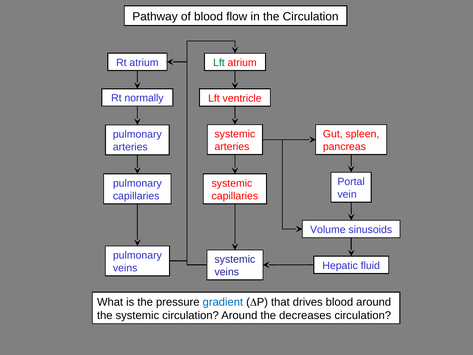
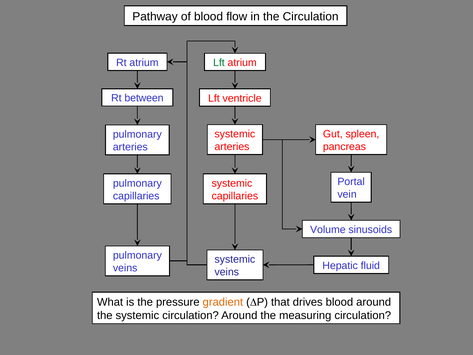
normally: normally -> between (144, 98)
gradient colour: blue -> orange (223, 302)
decreases: decreases -> measuring (305, 315)
